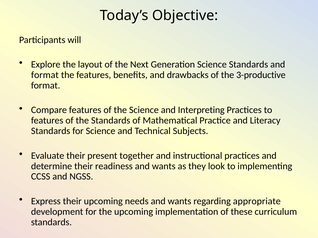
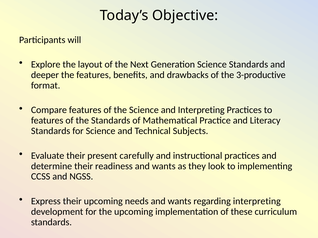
format: format -> deeper (45, 75)
together: together -> carefully (137, 156)
regarding appropriate: appropriate -> interpreting (257, 202)
